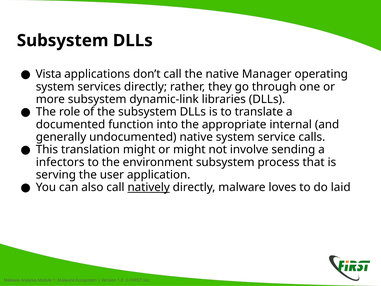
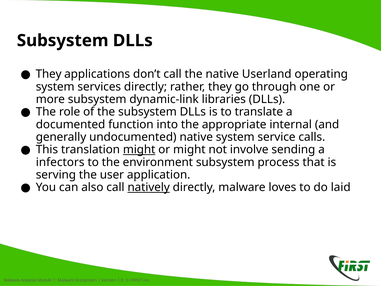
Vista: Vista -> They (49, 74)
Manager: Manager -> Userland (267, 74)
might underline: none -> present (139, 149)
